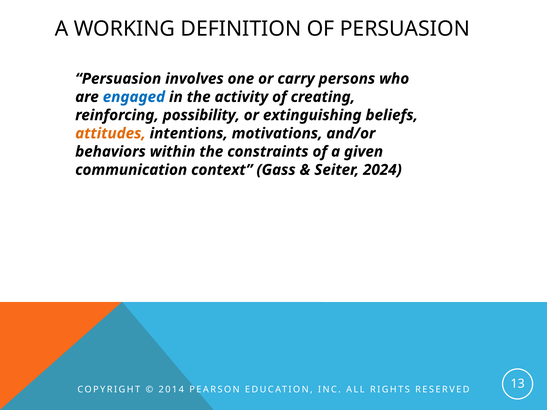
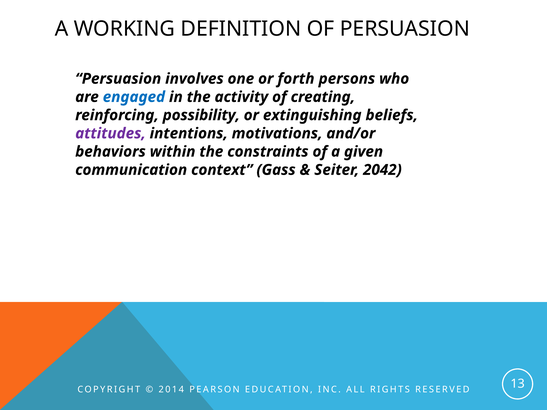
carry: carry -> forth (296, 79)
attitudes colour: orange -> purple (110, 133)
2024: 2024 -> 2042 (382, 170)
